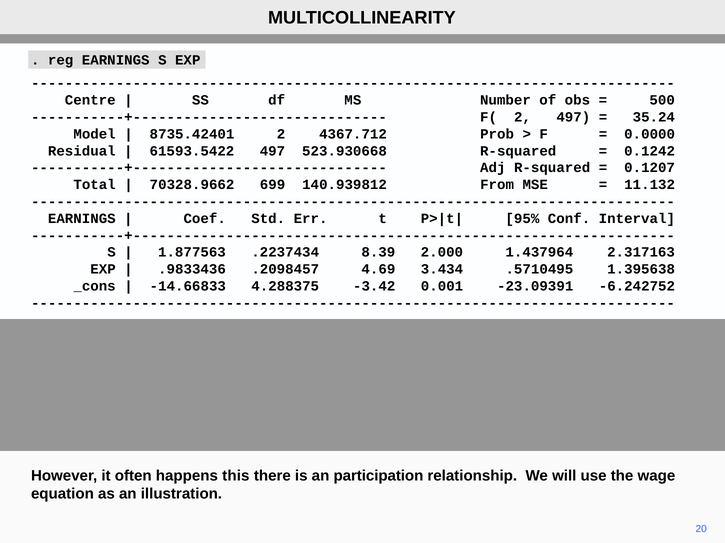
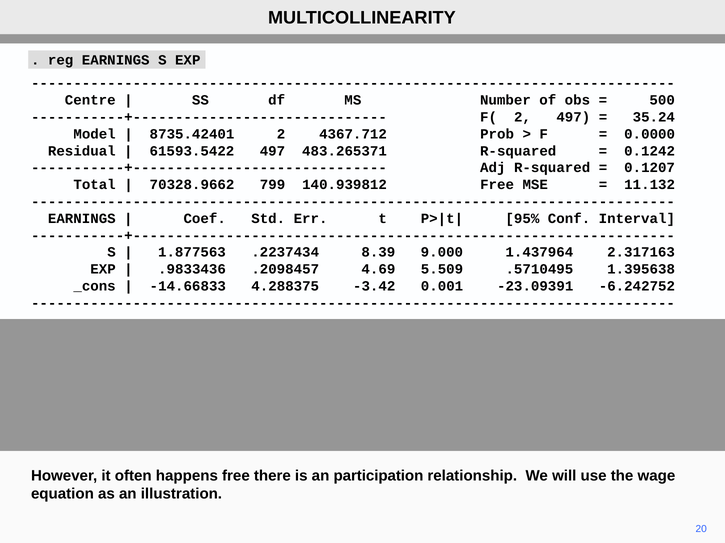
523.930668: 523.930668 -> 483.265371 (344, 151)
699: 699 -> 799 (273, 185)
140.939812 From: From -> Free (497, 185)
2.000: 2.000 -> 9.000 (442, 253)
3.434: 3.434 -> 5.509 (442, 270)
happens this: this -> free (236, 476)
